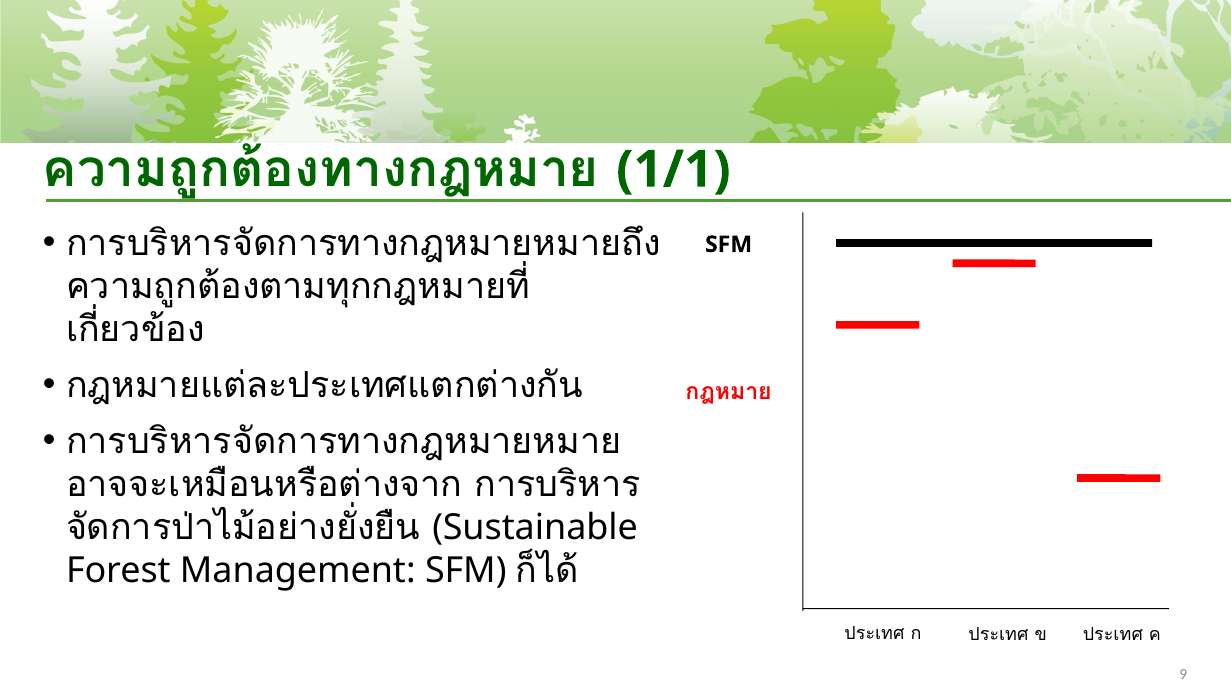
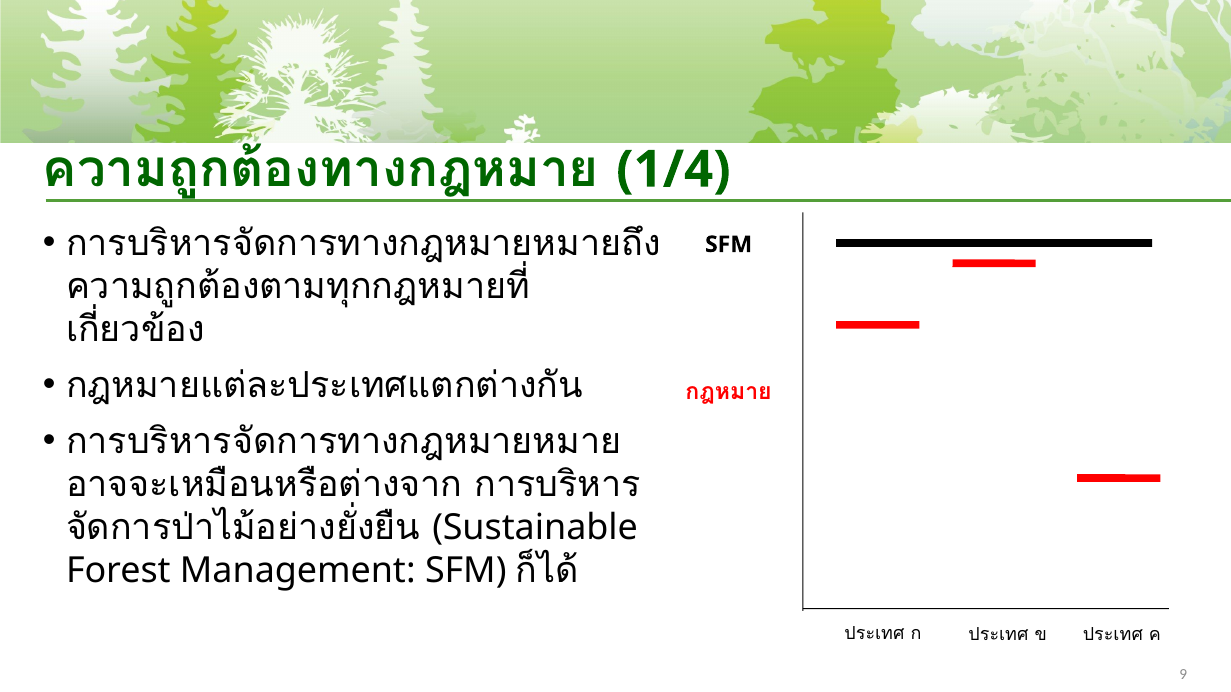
1/1: 1/1 -> 1/4 (673, 170)
